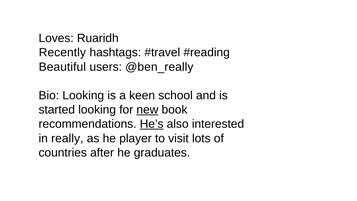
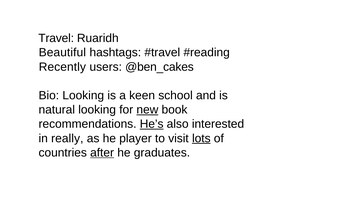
Loves: Loves -> Travel (56, 38)
Recently: Recently -> Beautiful (62, 52)
Beautiful: Beautiful -> Recently (62, 67)
@ben_really: @ben_really -> @ben_cakes (159, 67)
started: started -> natural (57, 110)
lots underline: none -> present (201, 138)
after underline: none -> present (102, 152)
